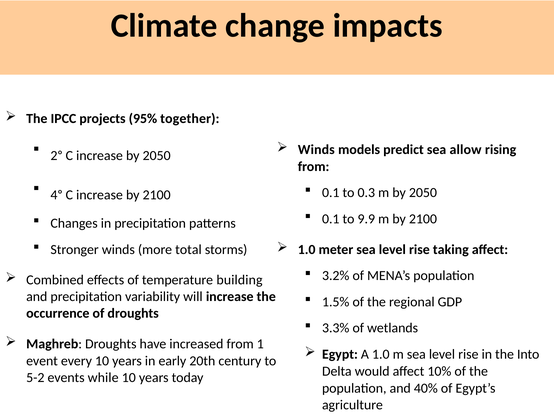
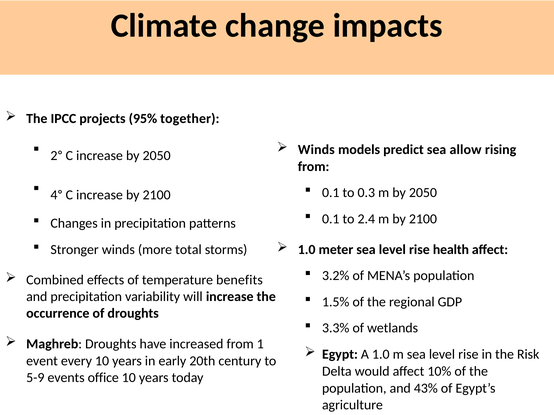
9.9: 9.9 -> 2.4 (366, 219)
taking: taking -> health (451, 250)
building: building -> benefits (239, 280)
Into: Into -> Risk (528, 355)
5-2: 5-2 -> 5-9 (35, 378)
while: while -> office (103, 378)
40%: 40% -> 43% (426, 389)
